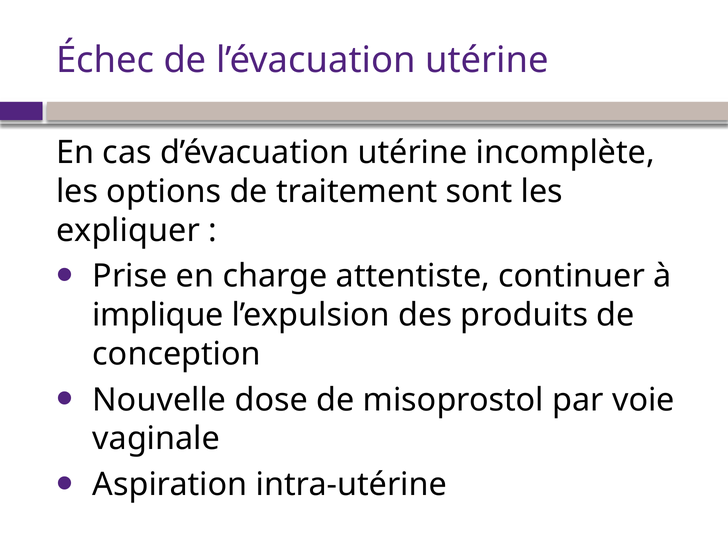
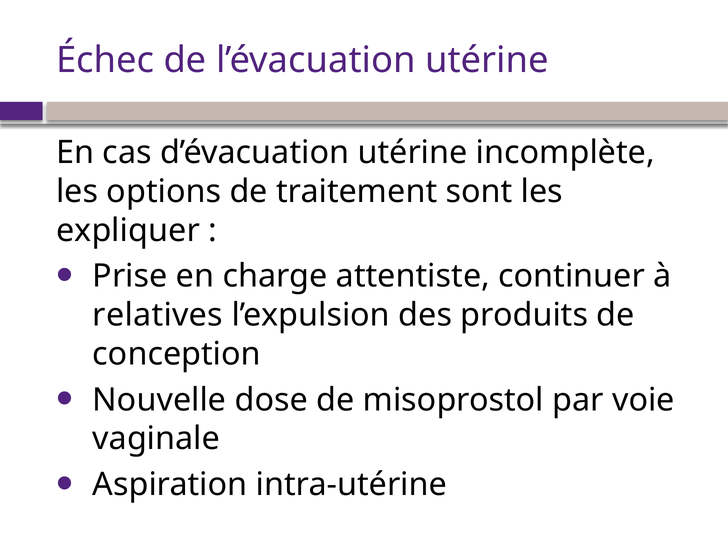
implique: implique -> relatives (158, 315)
